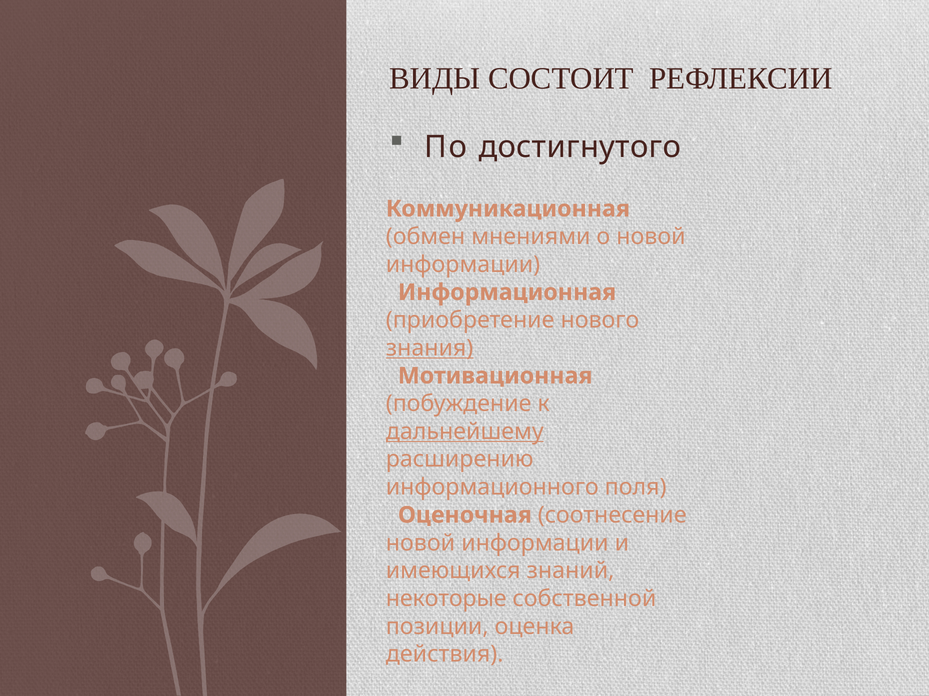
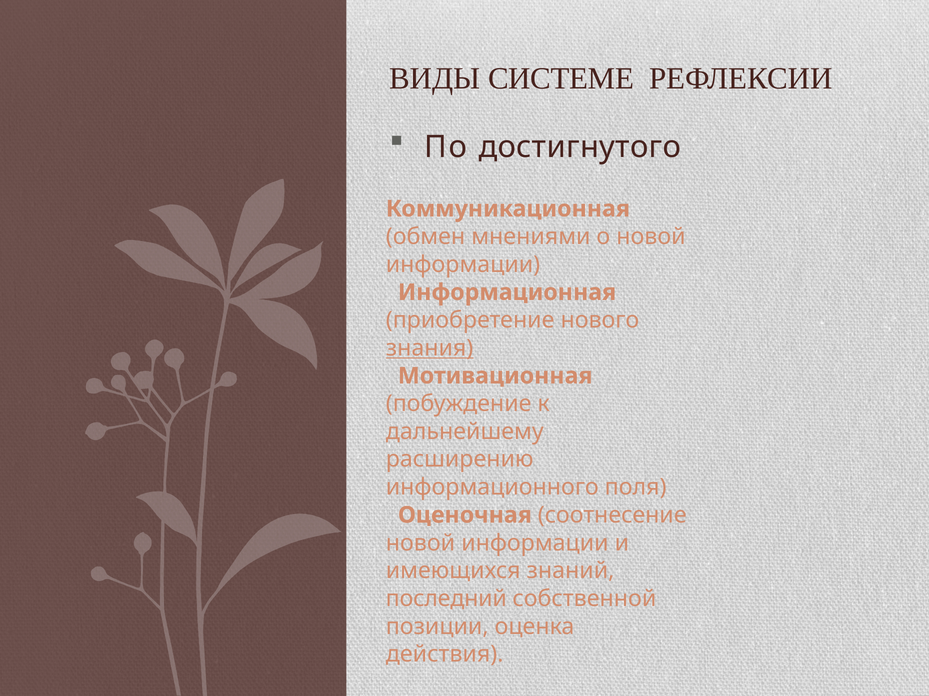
СОСТОИТ: СОСТОИТ -> СИСТЕМЕ (561, 79)
дальнейшему underline: present -> none (465, 432)
некоторые: некоторые -> последний (446, 599)
